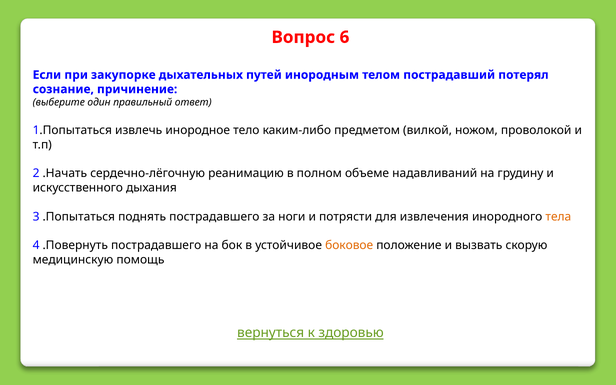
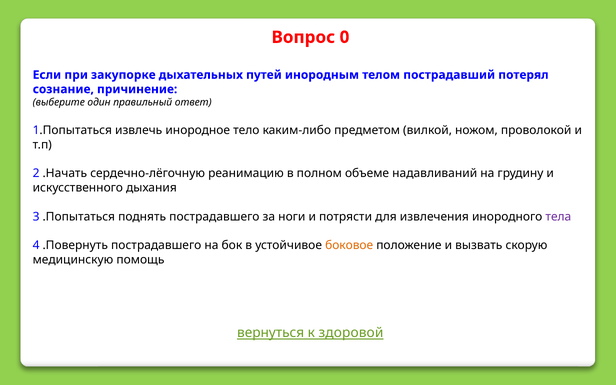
6: 6 -> 0 (344, 37)
тела colour: orange -> purple (558, 217)
здоровью: здоровью -> здоровой (351, 333)
